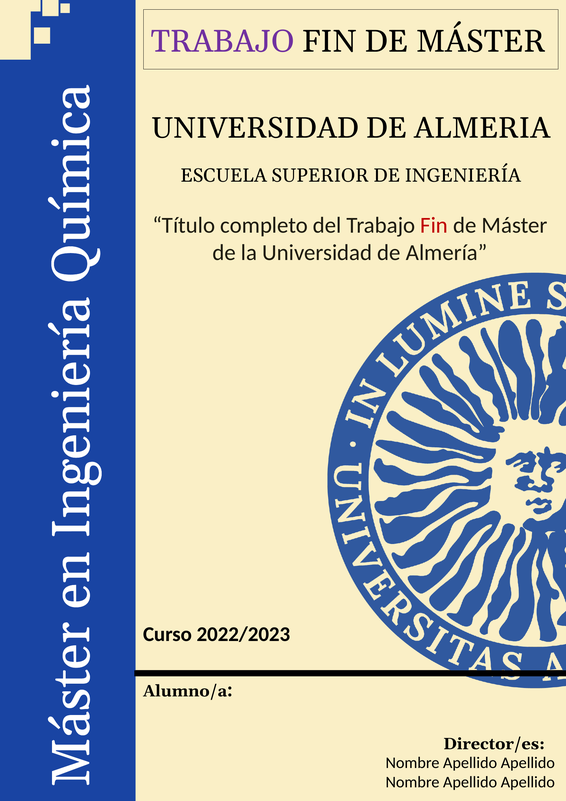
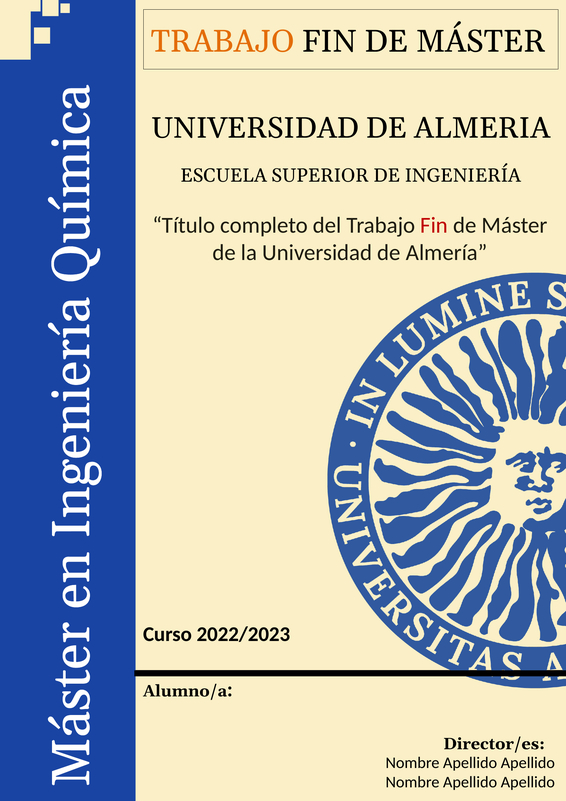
TRABAJO colour: purple -> orange (223, 42)
